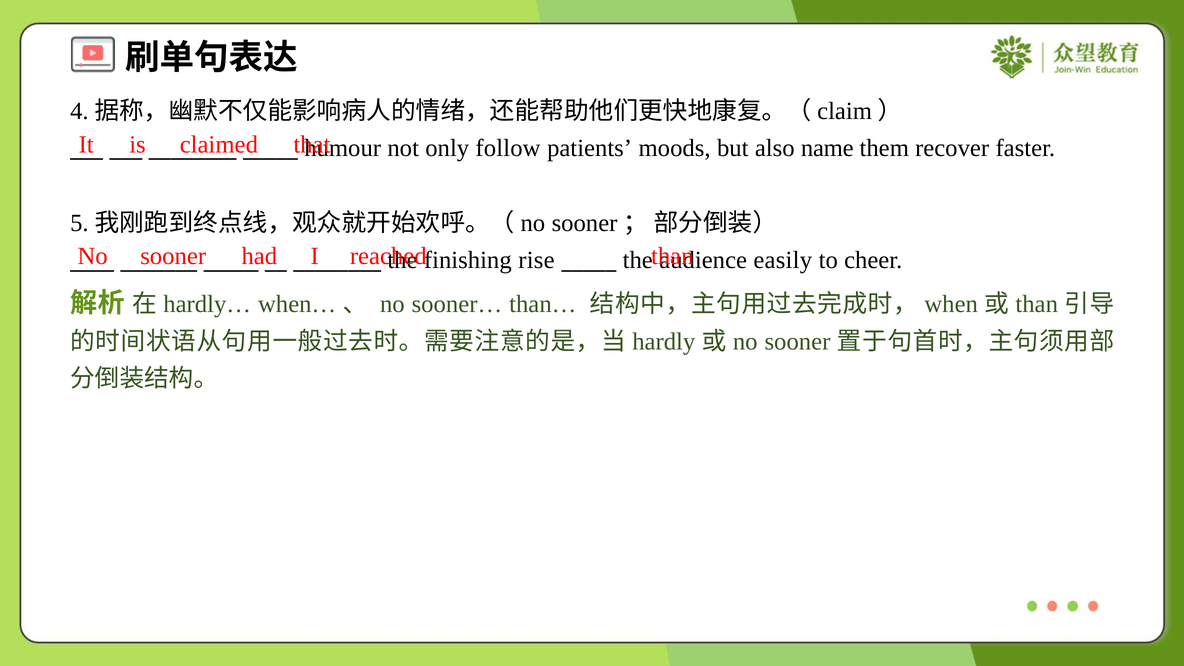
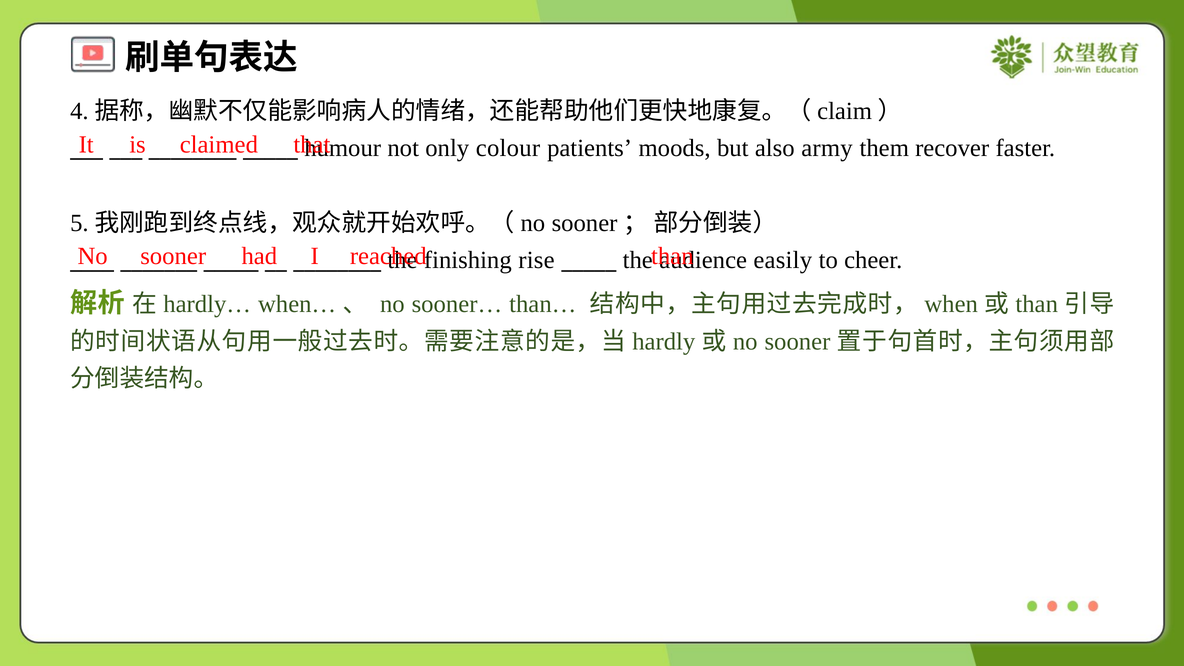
follow: follow -> colour (508, 148)
name: name -> army (827, 148)
